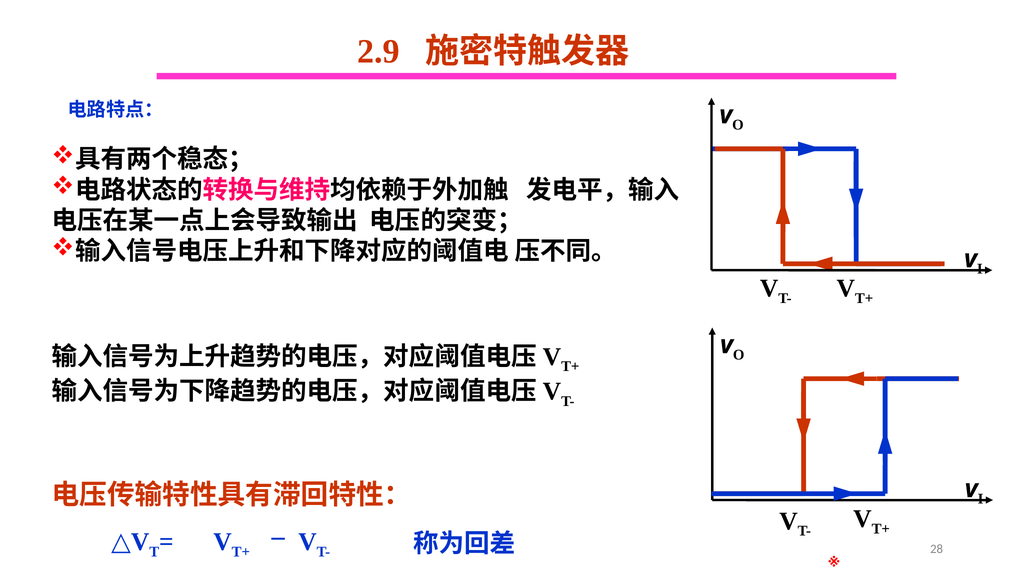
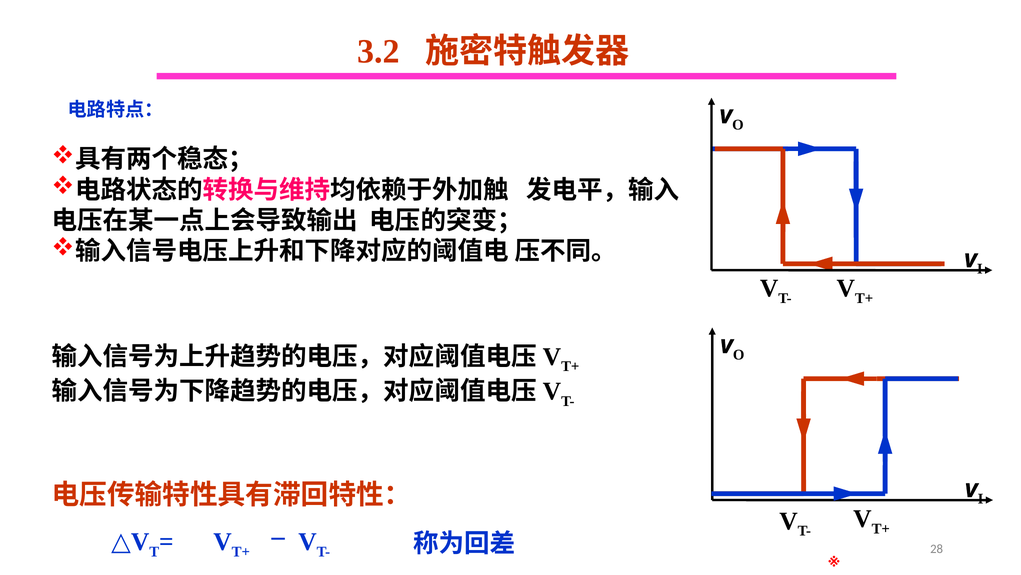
2.9: 2.9 -> 3.2 (379, 52)
